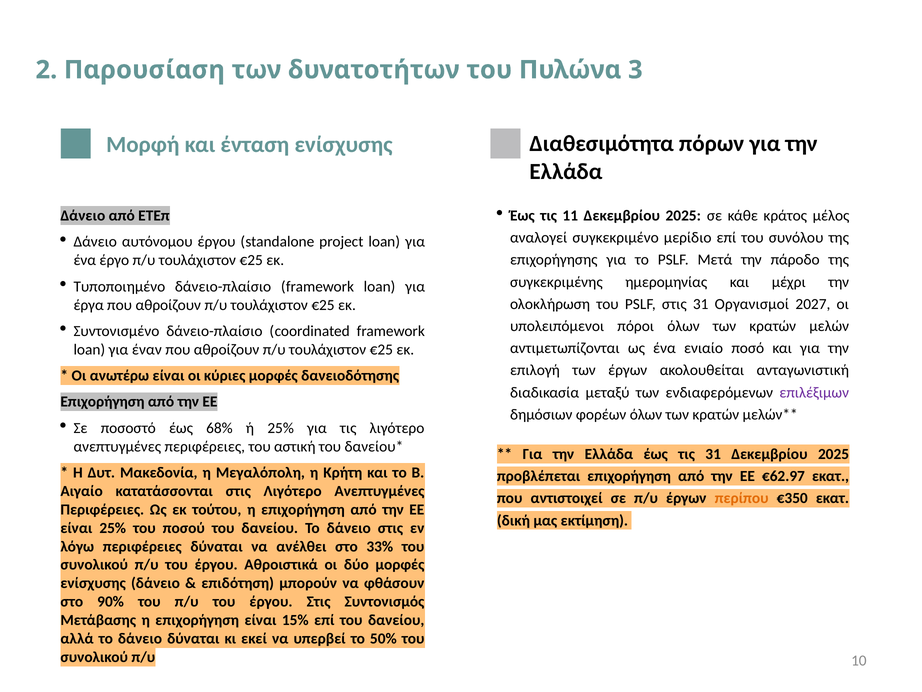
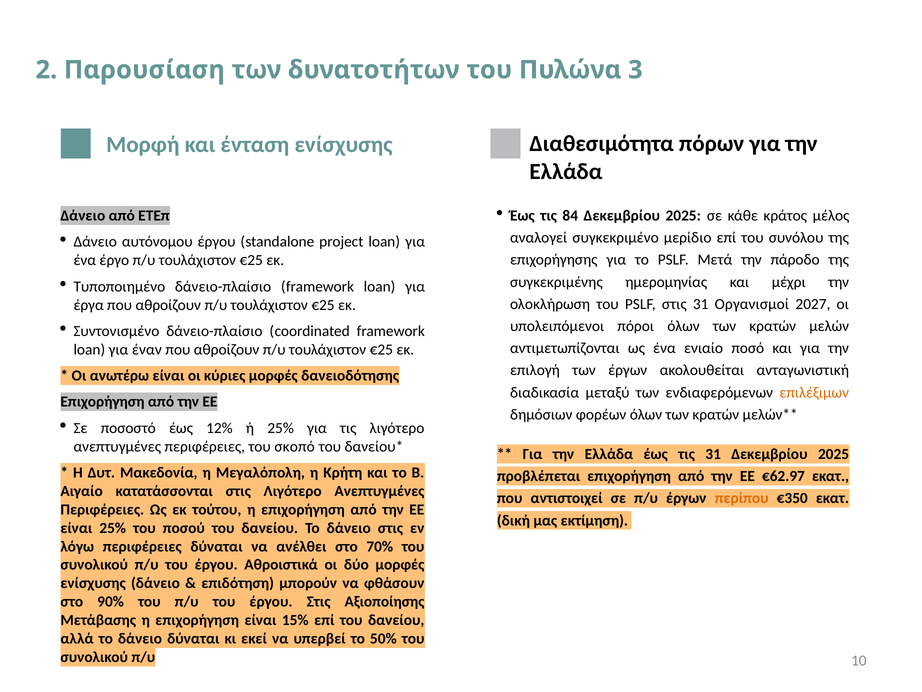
11: 11 -> 84 (570, 215)
επιλέξιμων colour: purple -> orange (814, 392)
68%: 68% -> 12% (219, 428)
αστική: αστική -> σκοπό (295, 446)
33%: 33% -> 70% (380, 546)
Συντονισμός: Συντονισμός -> Αξιοποίησης (384, 601)
